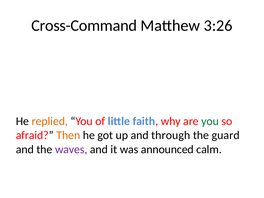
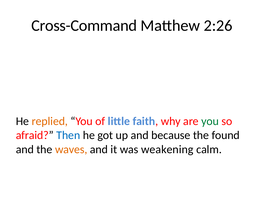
3:26: 3:26 -> 2:26 (218, 26)
Then colour: orange -> blue (68, 135)
through: through -> because (171, 135)
guard: guard -> found (226, 135)
waves colour: purple -> orange (71, 149)
announced: announced -> weakening (167, 149)
